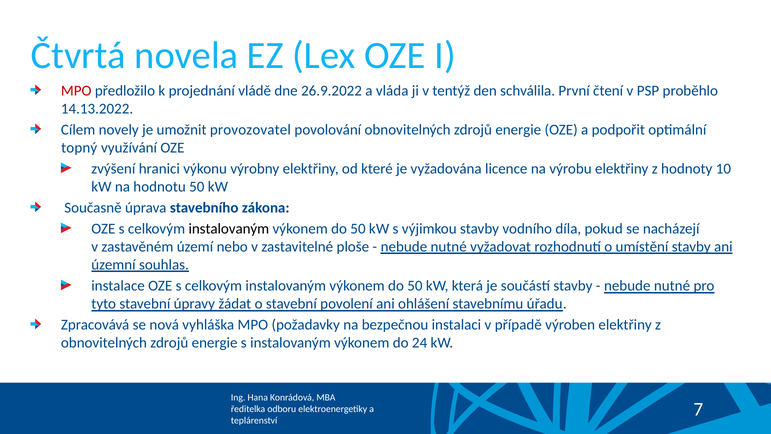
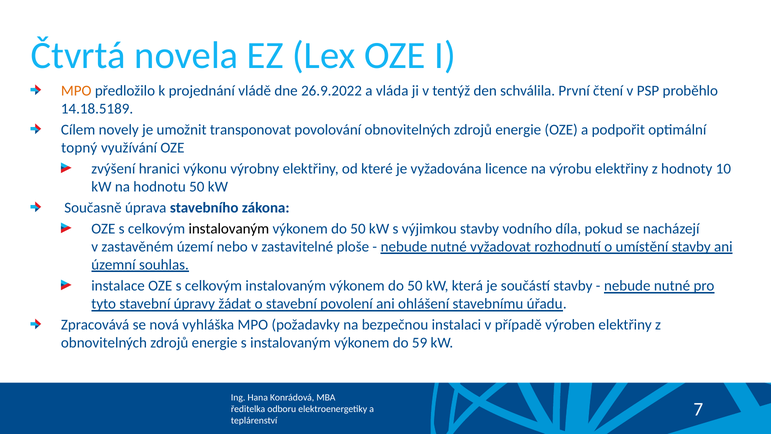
MPO colour: red -> orange (76, 91)
14.13.2022: 14.13.2022 -> 14.18.5189 (97, 109)
provozovatel: provozovatel -> transponovat (251, 130)
24: 24 -> 59 (420, 343)
